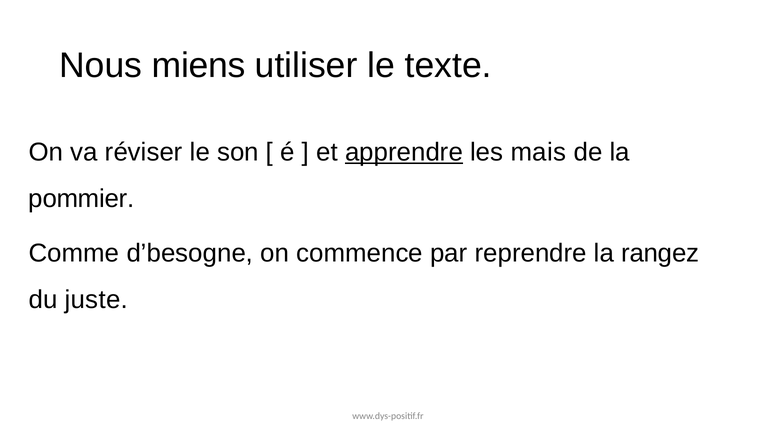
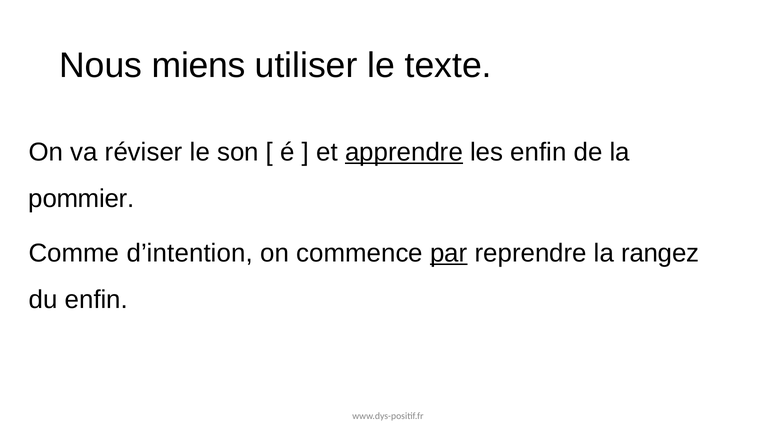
les mais: mais -> enfin (538, 152)
d’besogne: d’besogne -> d’intention (190, 253)
par underline: none -> present (449, 253)
du juste: juste -> enfin (96, 300)
